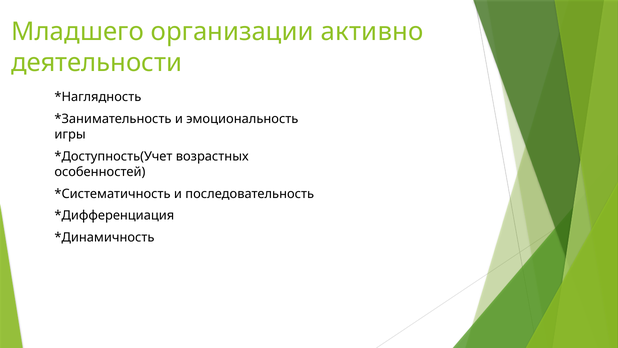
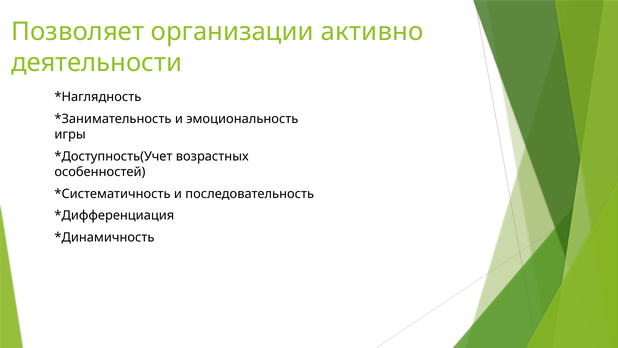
Младшего: Младшего -> Позволяет (78, 32)
